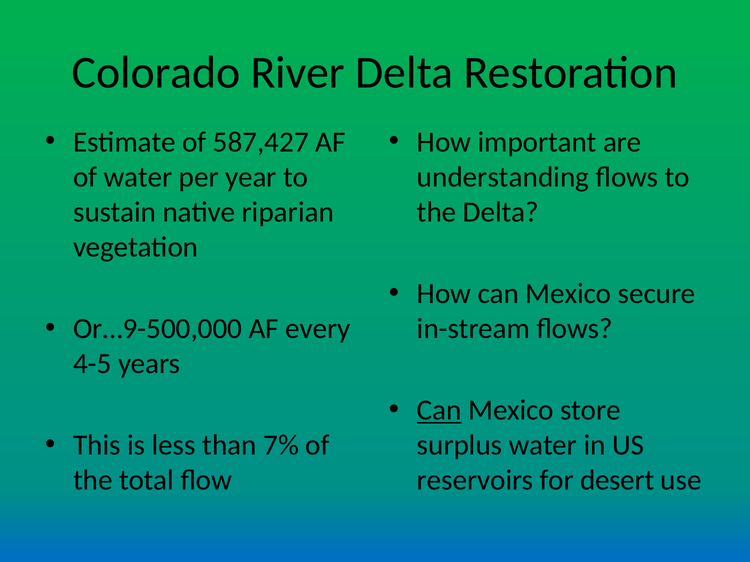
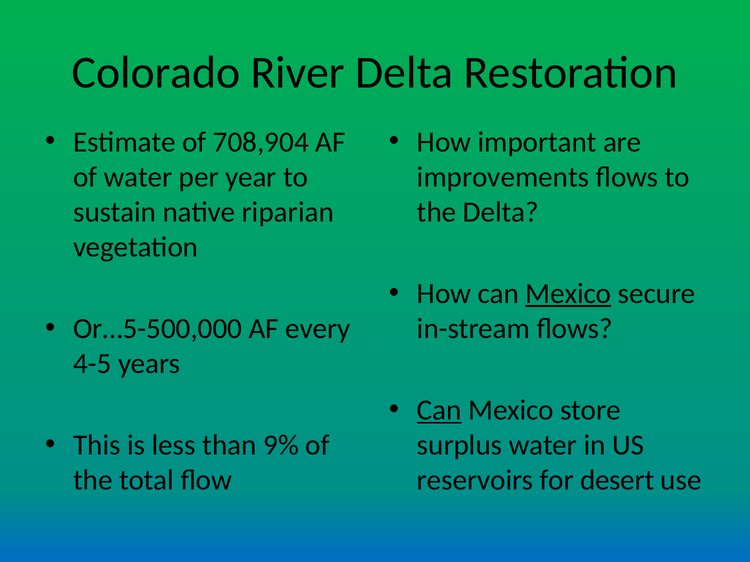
587,427: 587,427 -> 708,904 (261, 142)
understanding: understanding -> improvements (503, 177)
Mexico underline: none -> present (568, 294)
Or…9-500,000: Or…9-500,000 -> Or…5-500,000 (158, 329)
7%: 7% -> 9% (281, 446)
